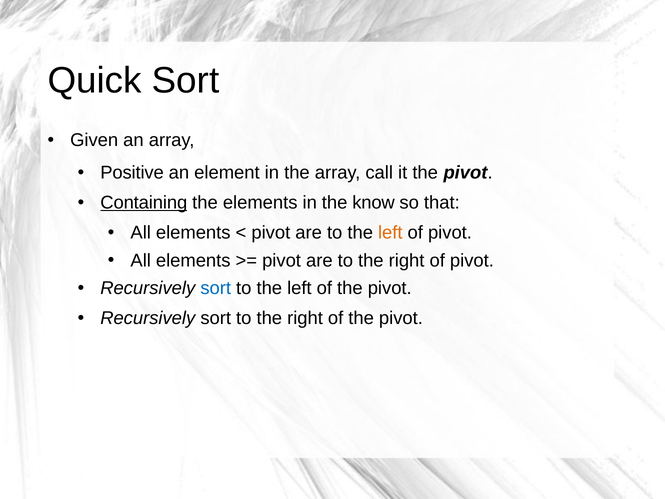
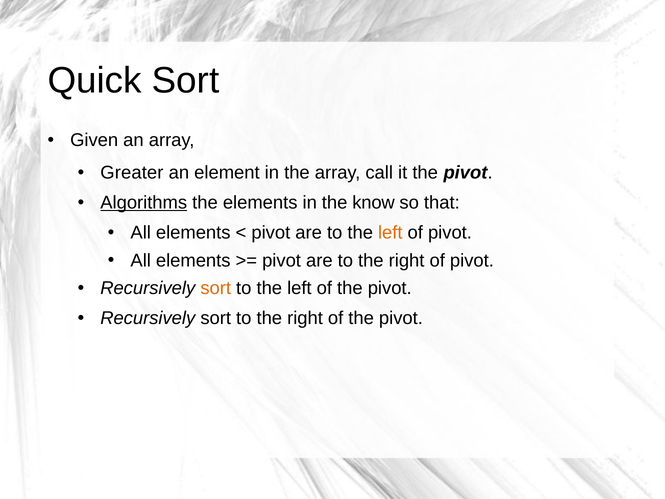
Positive: Positive -> Greater (132, 172)
Containing: Containing -> Algorithms (144, 203)
sort colour: blue -> orange (216, 288)
